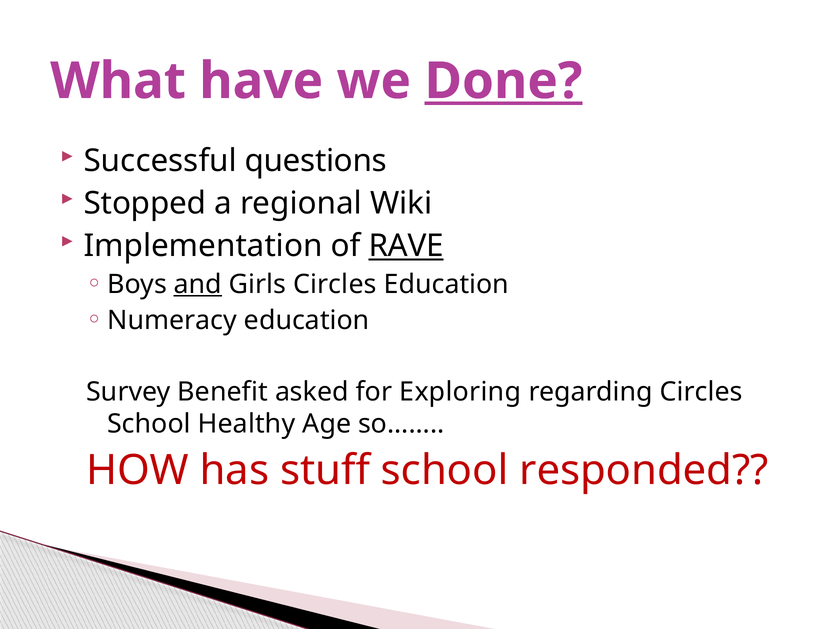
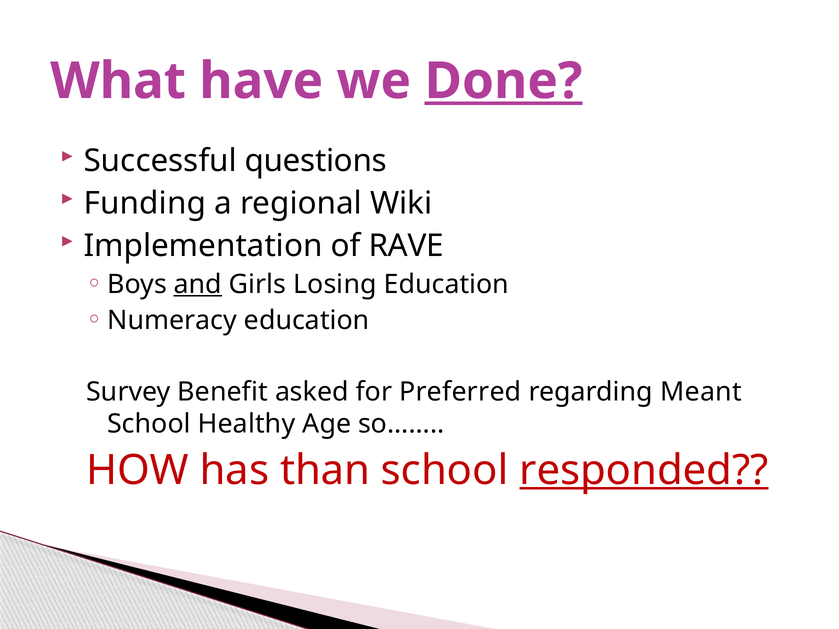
Stopped: Stopped -> Funding (145, 204)
RAVE underline: present -> none (406, 246)
Girls Circles: Circles -> Losing (335, 284)
Exploring: Exploring -> Preferred (460, 392)
regarding Circles: Circles -> Meant (701, 392)
stuff: stuff -> than (325, 470)
responded underline: none -> present (644, 470)
